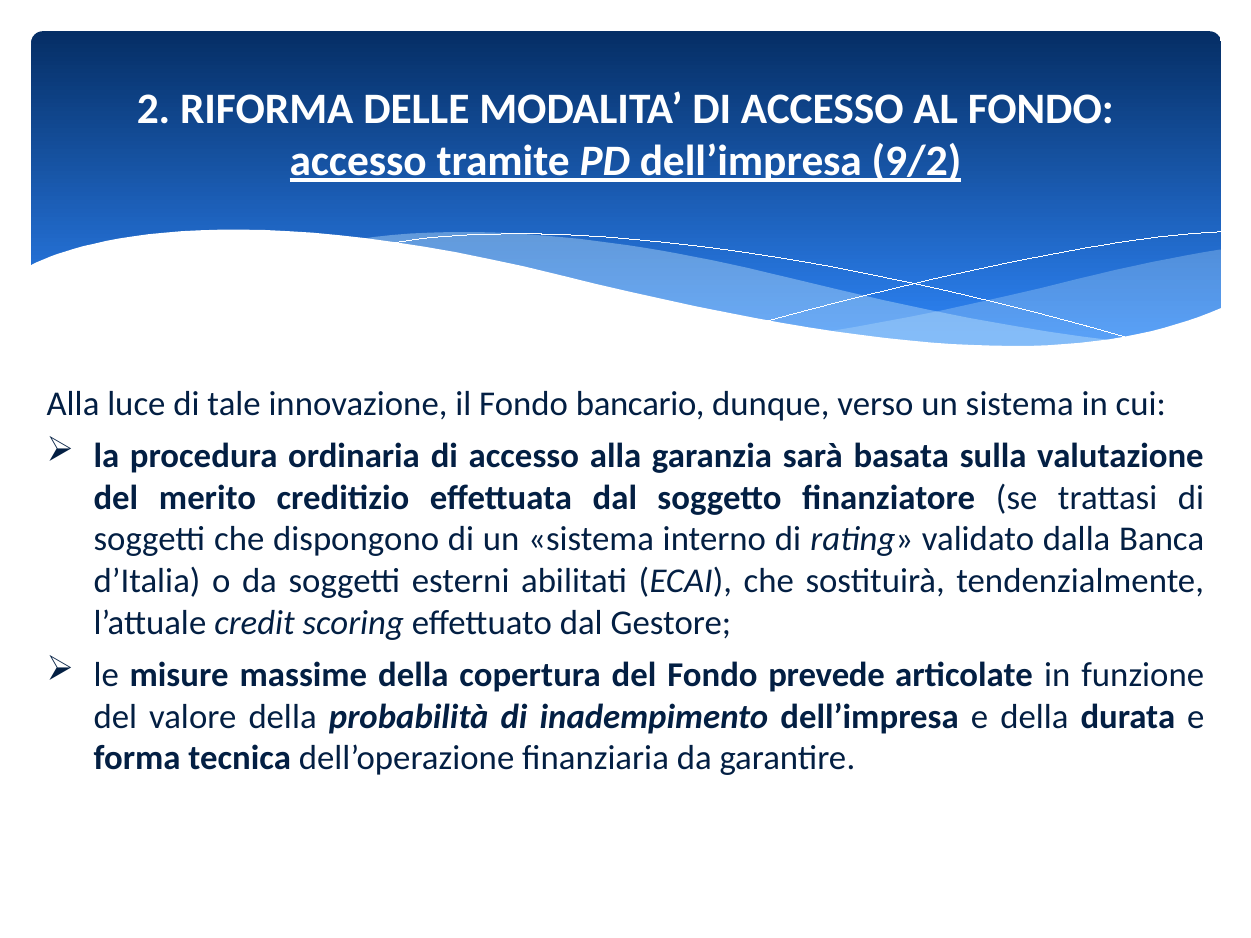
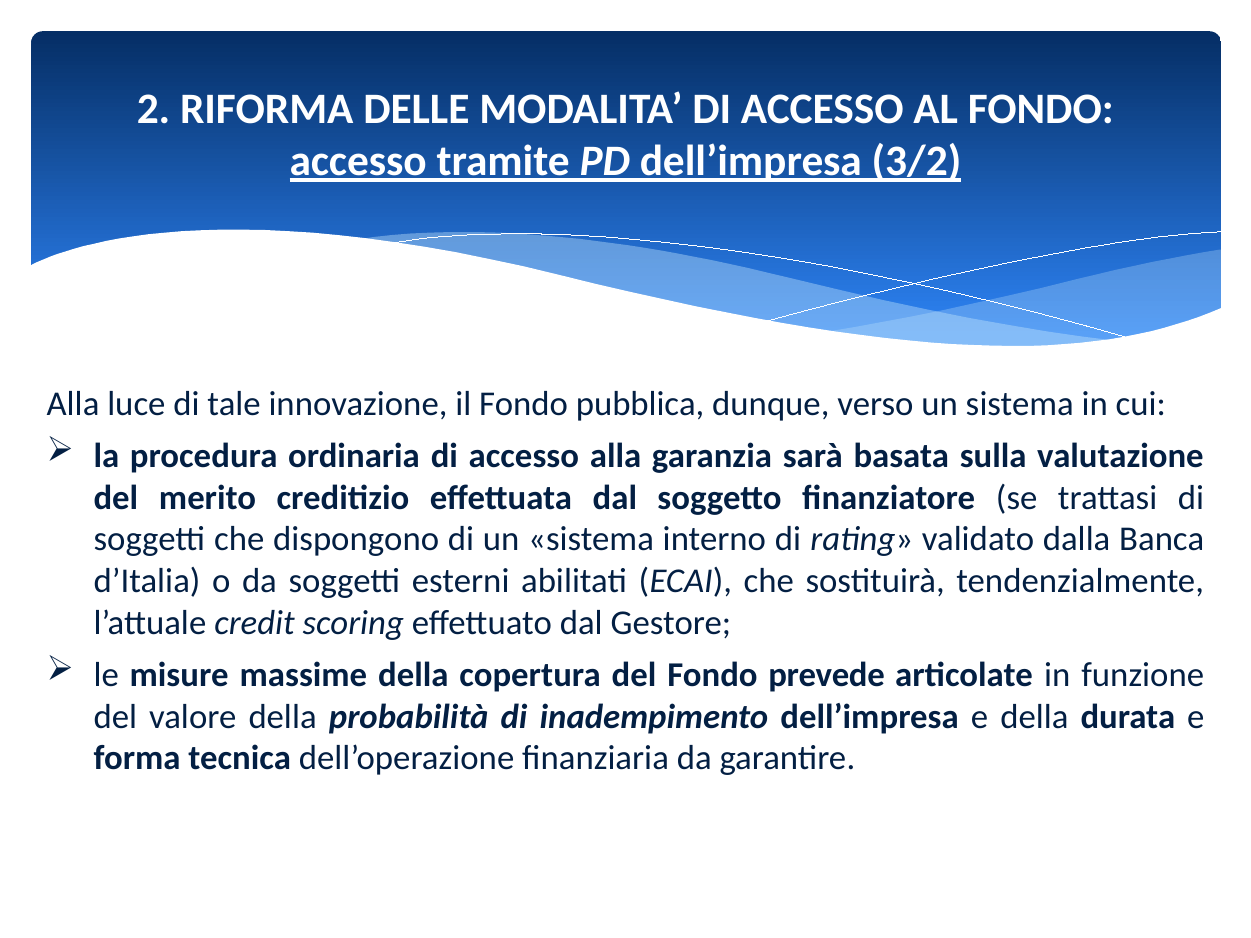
9/2: 9/2 -> 3/2 (917, 161)
bancario: bancario -> pubblica (640, 404)
